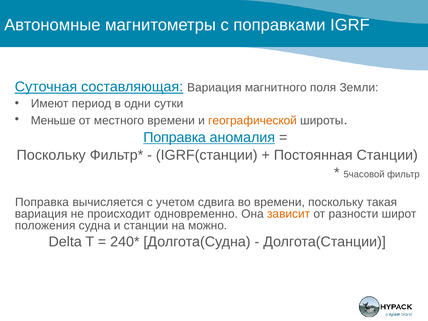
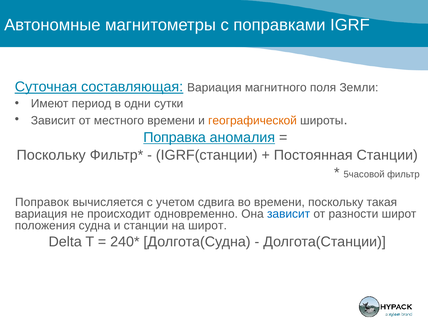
Меньше: Меньше -> Зависит (53, 121)
Поправка: Поправка -> Поправок (42, 202)
зависит colour: orange -> blue (289, 214)
на можно: можно -> широт (208, 226)
